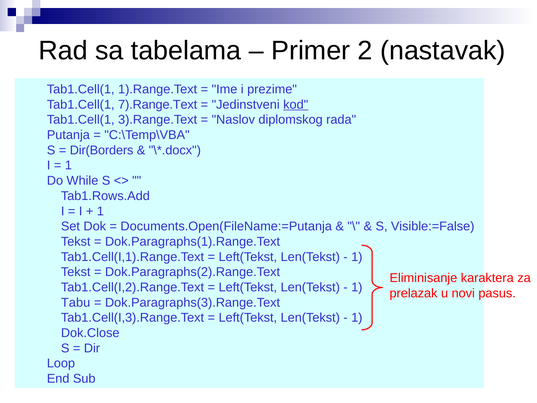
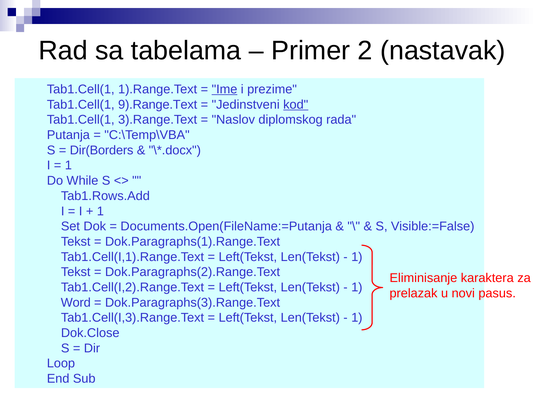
Ime underline: none -> present (225, 89)
7).Range.Text: 7).Range.Text -> 9).Range.Text (158, 104)
Tabu: Tabu -> Word (76, 302)
